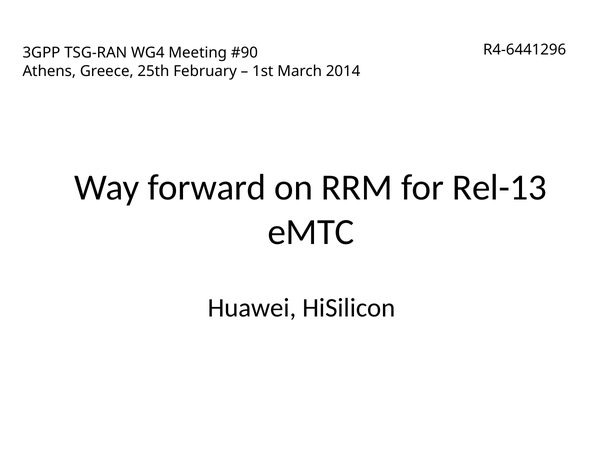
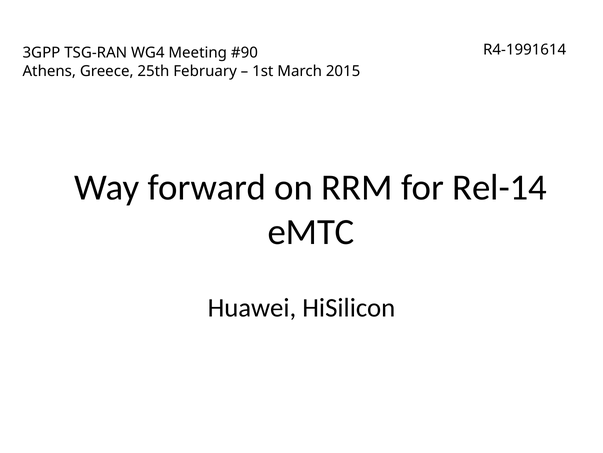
R4-6441296: R4-6441296 -> R4-1991614 (525, 50)
2014: 2014 -> 2015 (343, 71)
Rel-13: Rel-13 -> Rel-14 (500, 187)
